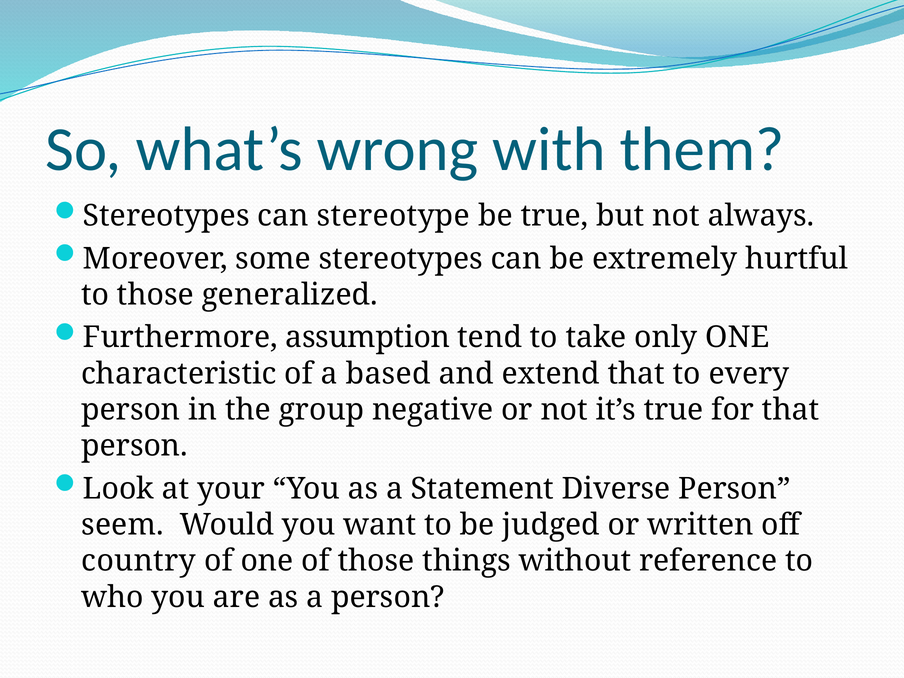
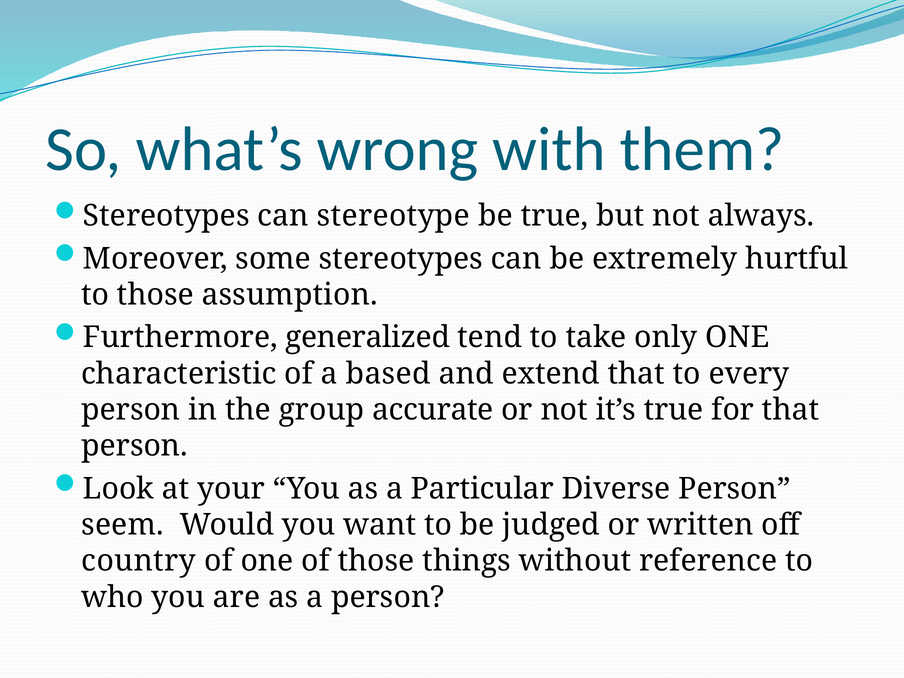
generalized: generalized -> assumption (290, 295)
assumption: assumption -> generalized (368, 337)
negative: negative -> accurate (433, 410)
Statement: Statement -> Particular (482, 489)
